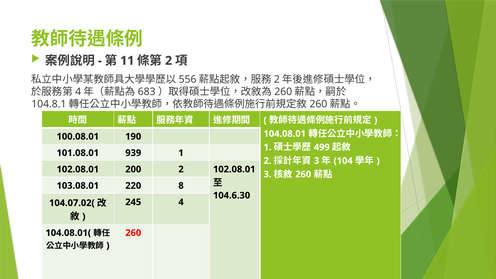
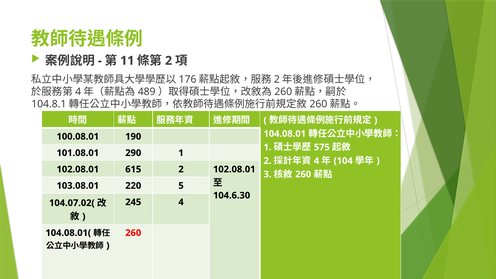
556: 556 -> 176 (188, 79)
683: 683 -> 489 (147, 92)
499: 499 -> 575 (322, 147)
939: 939 -> 290 (133, 153)
3: 3 -> 4 (317, 161)
200: 200 -> 615 (133, 169)
8: 8 -> 5 (181, 186)
